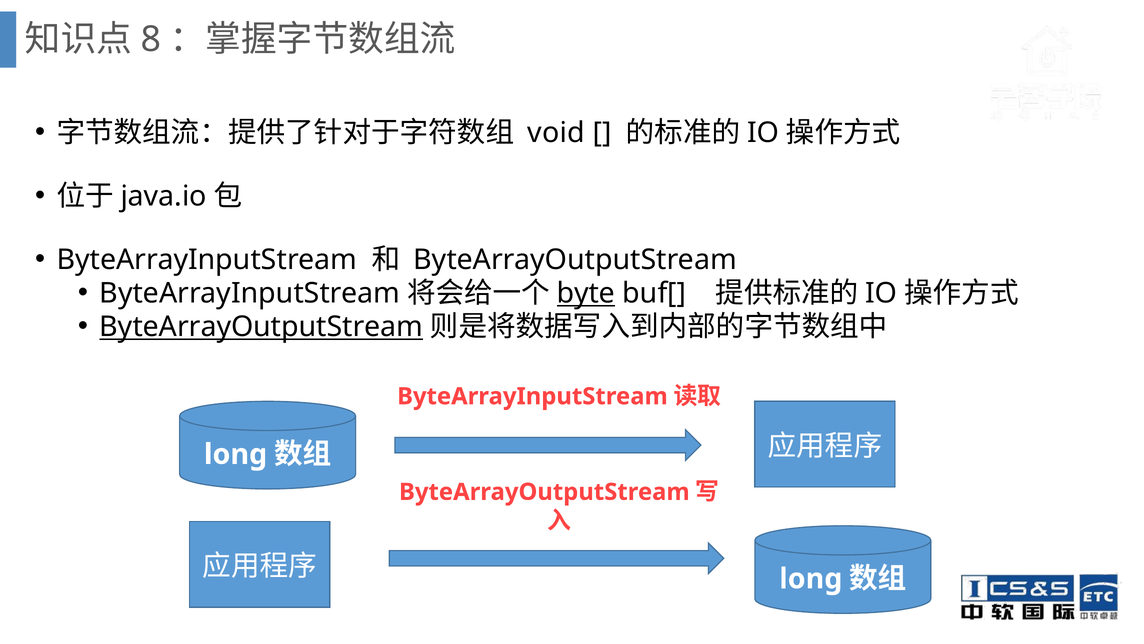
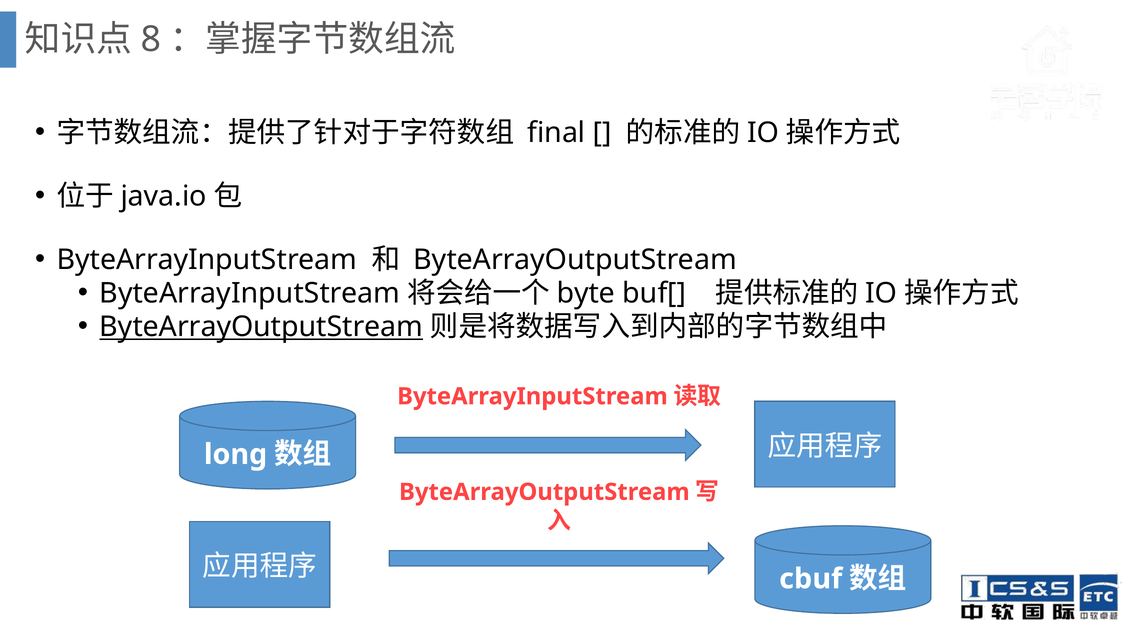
void: void -> final (556, 133)
byte underline: present -> none (586, 293)
long: long -> cbuf (811, 578)
